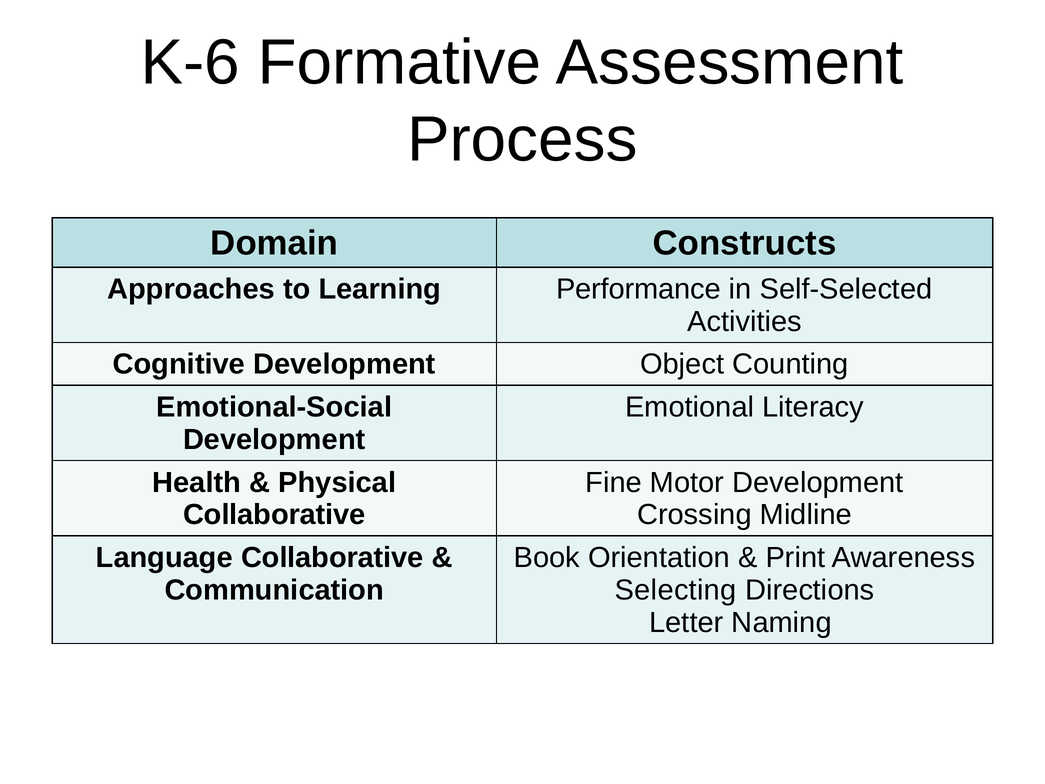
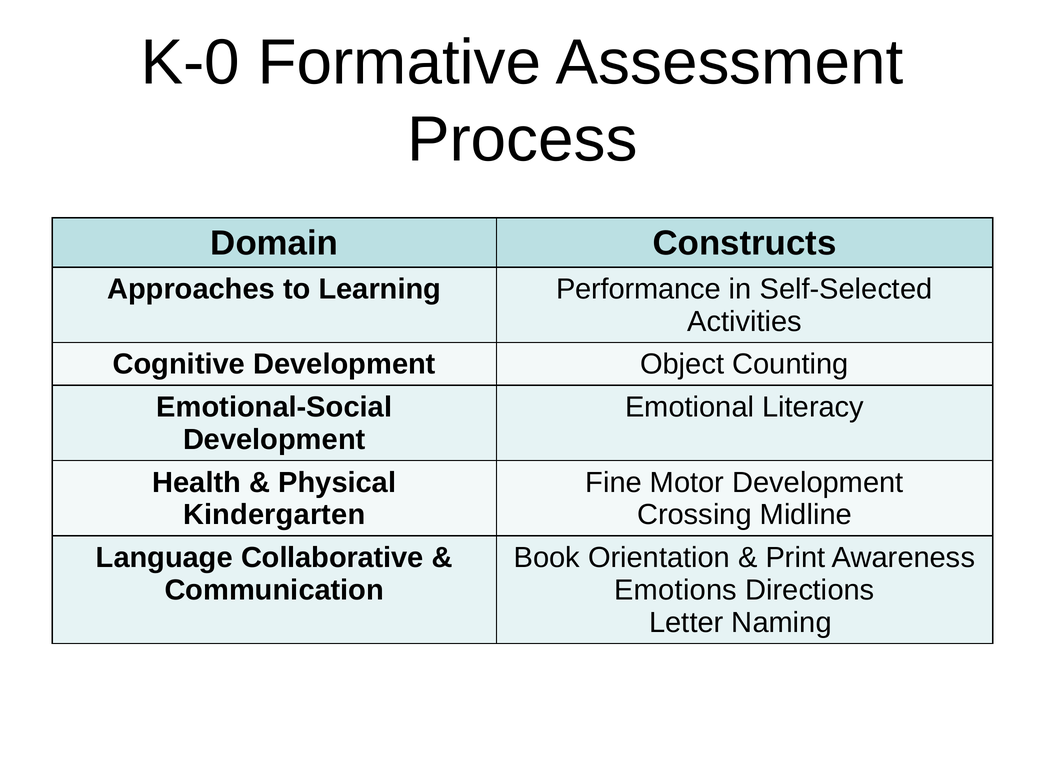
K-6: K-6 -> K-0 (190, 63)
Collaborative: Collaborative -> Kindergarten (274, 515)
Selecting: Selecting -> Emotions (676, 590)
